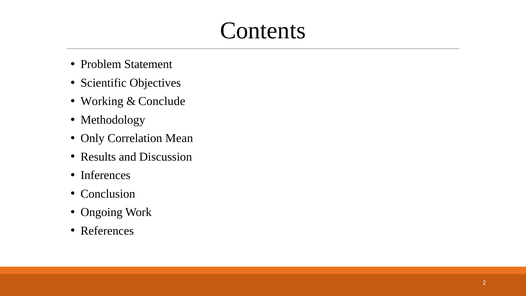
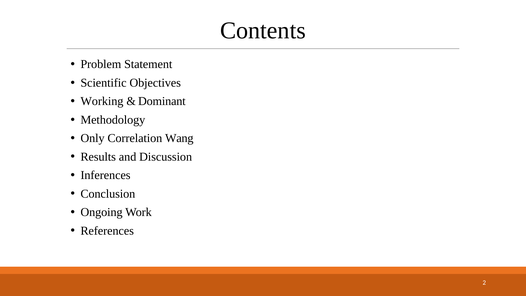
Conclude: Conclude -> Dominant (162, 101)
Mean: Mean -> Wang (179, 138)
